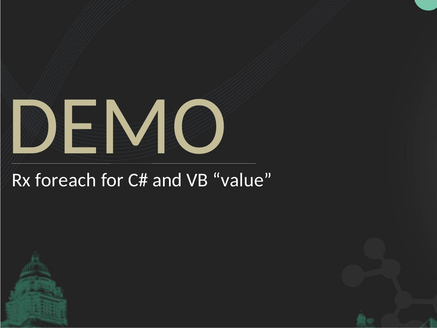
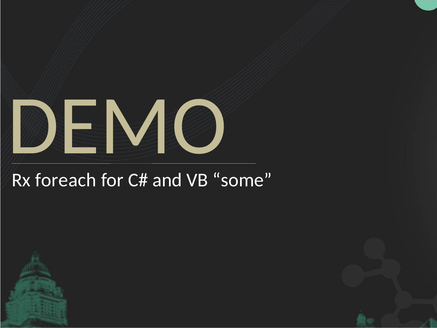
value: value -> some (242, 180)
